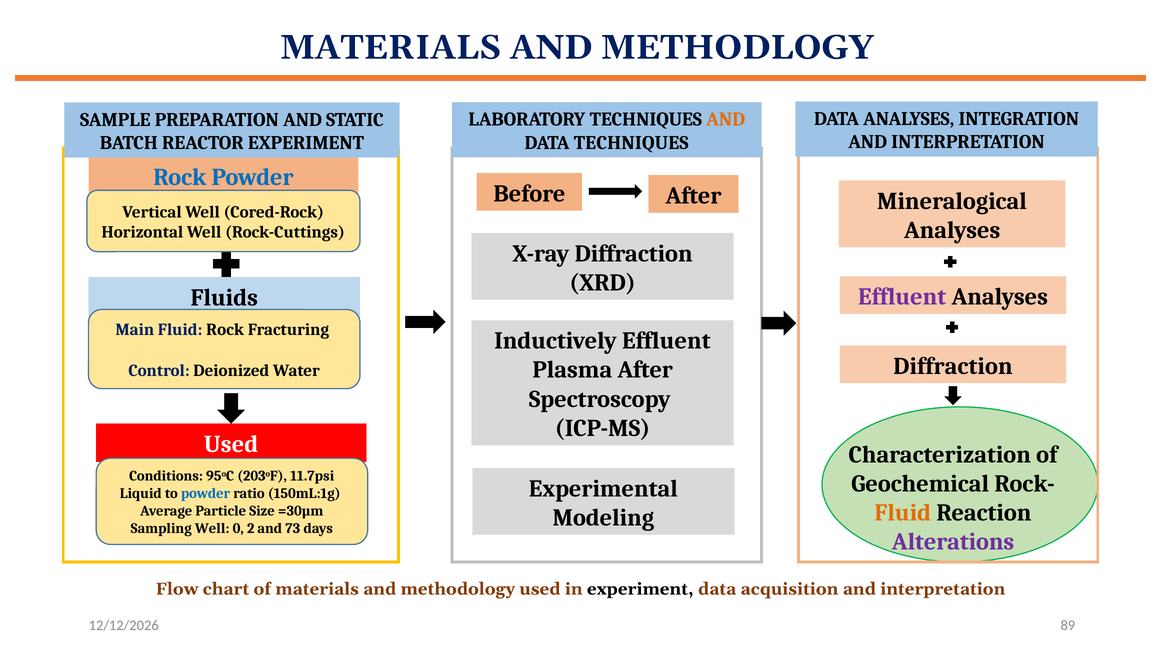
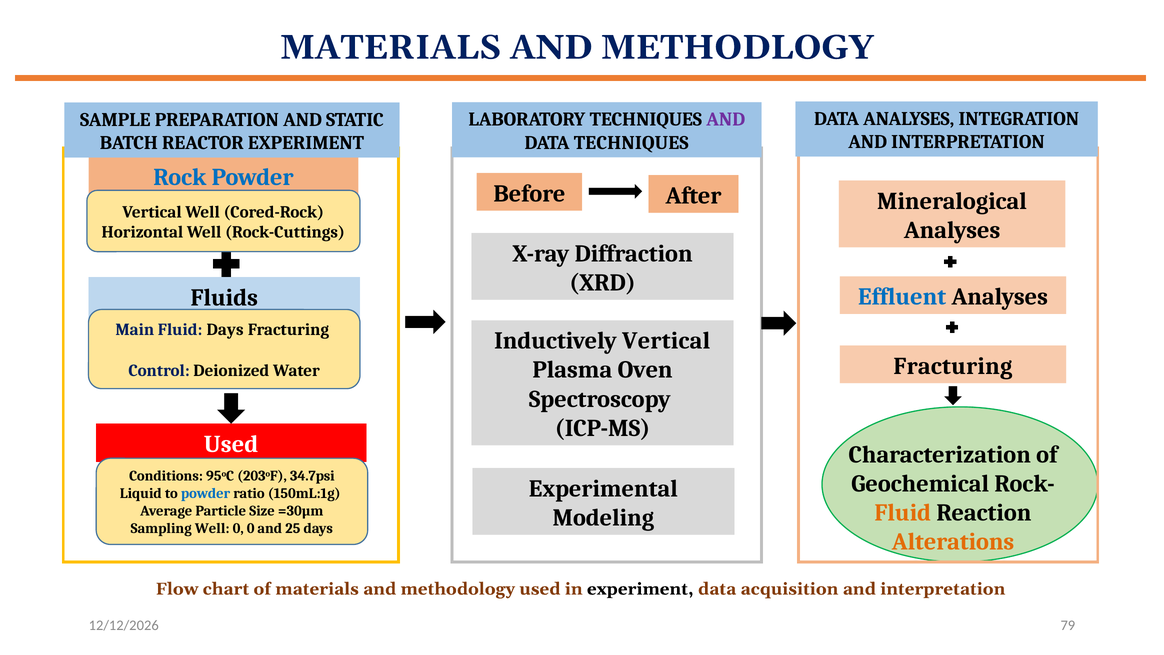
AND colour: orange -> purple (726, 119)
Effluent colour: purple -> blue (902, 297)
Fluid Rock: Rock -> Days (225, 330)
Inductively Effluent: Effluent -> Vertical (666, 341)
Diffraction: Diffraction -> Fracturing (953, 366)
Plasma After: After -> Oven (645, 370)
11.7psi: 11.7psi -> 34.7psi (312, 476)
0 2: 2 -> 0 (251, 528)
73: 73 -> 25 (293, 528)
Alterations colour: purple -> orange (953, 542)
89: 89 -> 79 (1068, 625)
